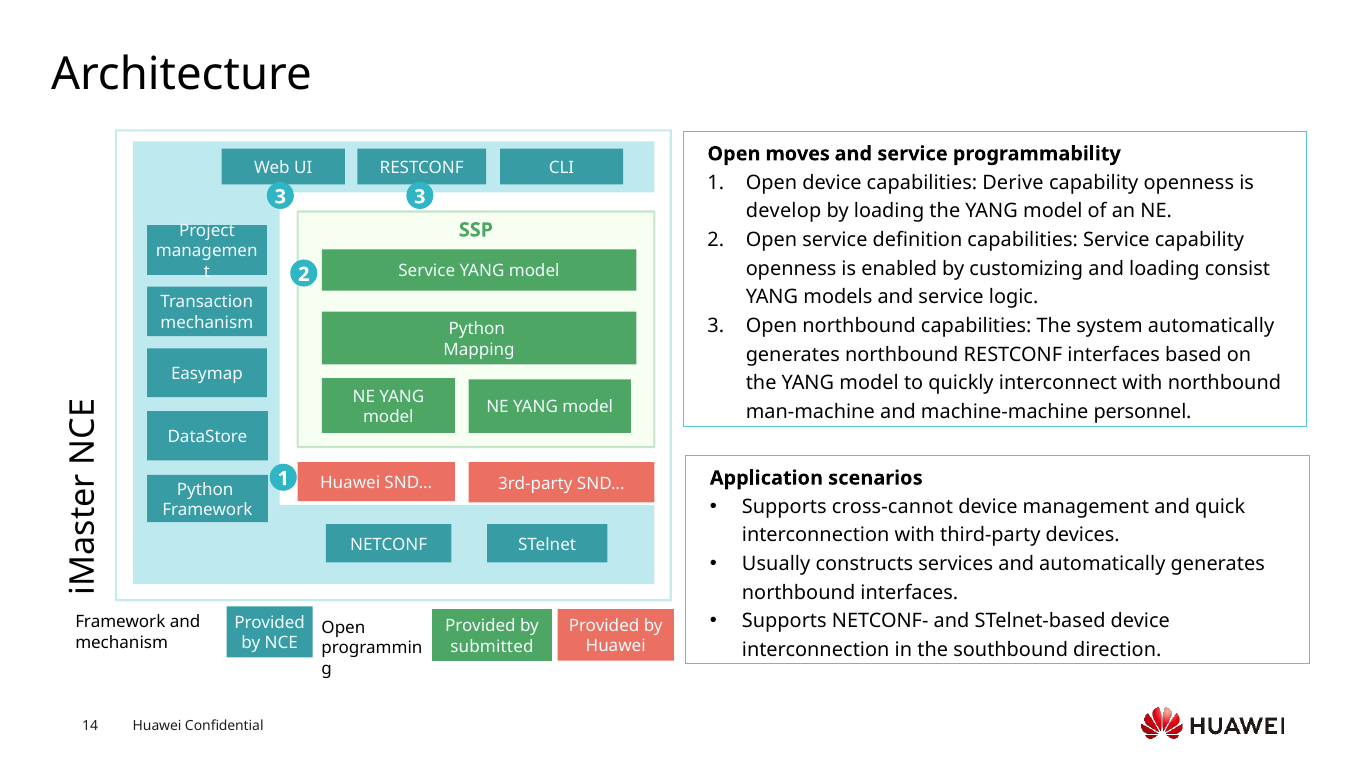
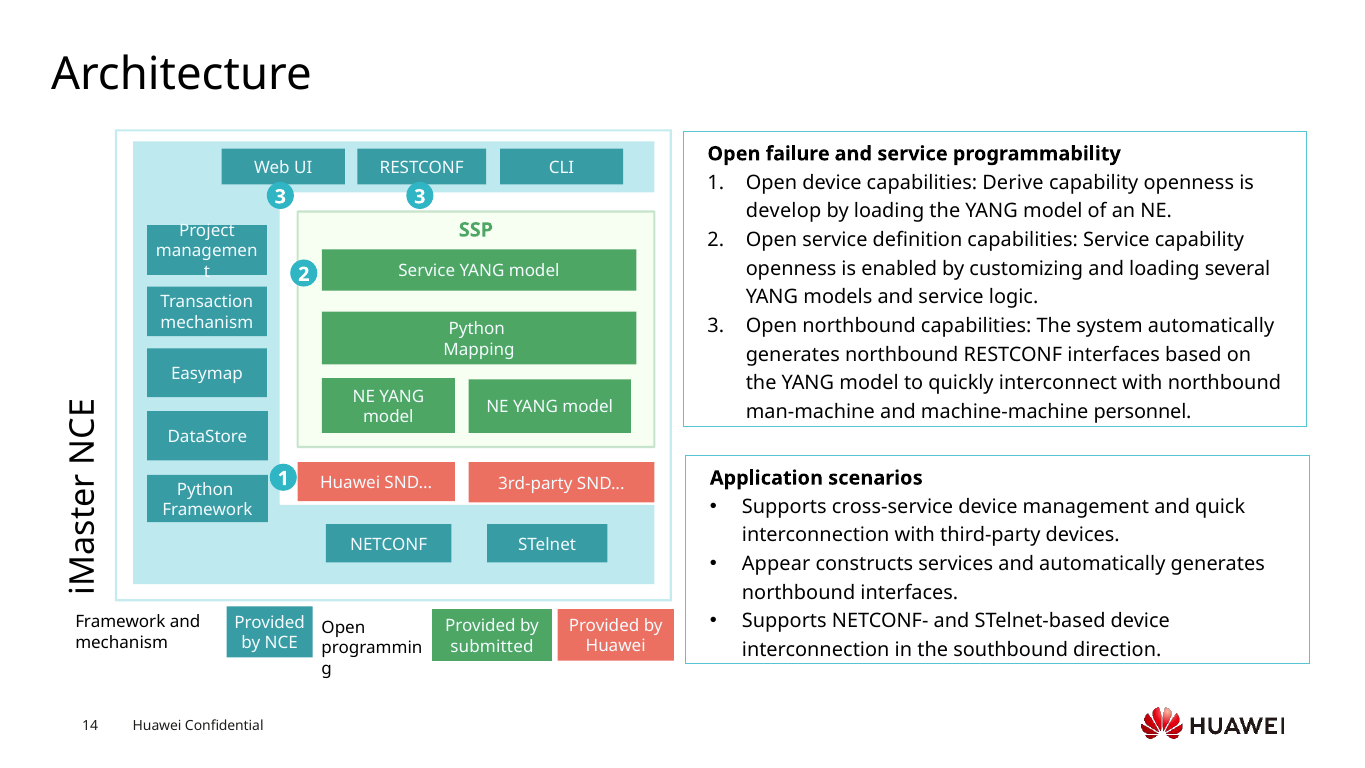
moves: moves -> failure (798, 154)
consist: consist -> several (1238, 268)
cross-cannot: cross-cannot -> cross-service (892, 507)
Usually: Usually -> Appear (776, 564)
